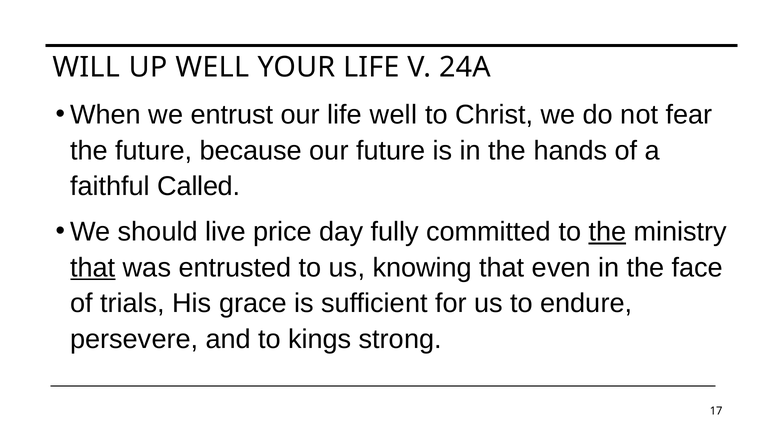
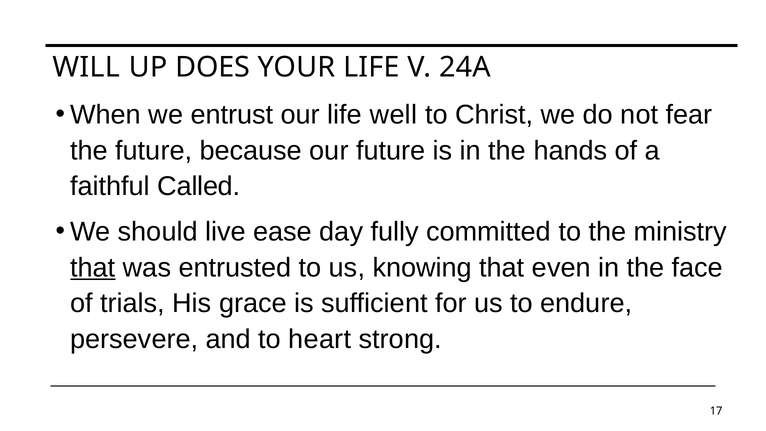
UP WELL: WELL -> DOES (213, 67)
price: price -> ease (283, 232)
the underline: present -> none (607, 232)
kings: kings -> heart (320, 339)
